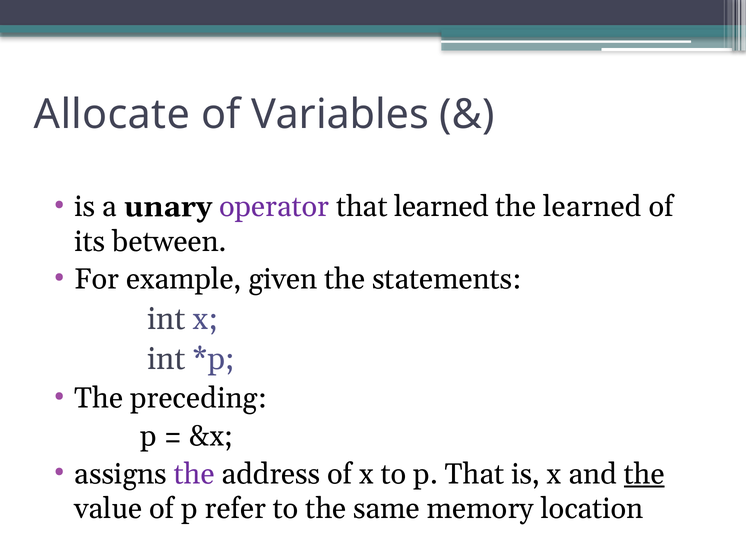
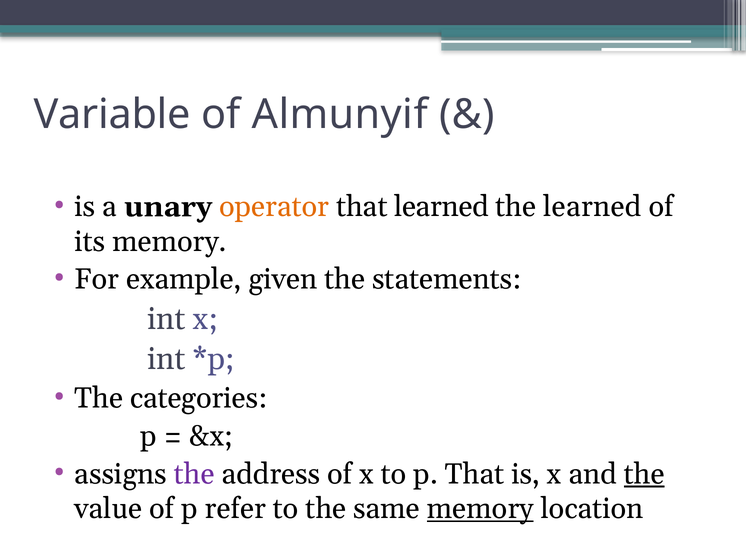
Allocate: Allocate -> Variable (112, 115)
Variables: Variables -> Almunyif (340, 115)
operator colour: purple -> orange (274, 207)
its between: between -> memory (170, 241)
preceding: preceding -> categories (199, 398)
memory underline: none -> present (480, 508)
